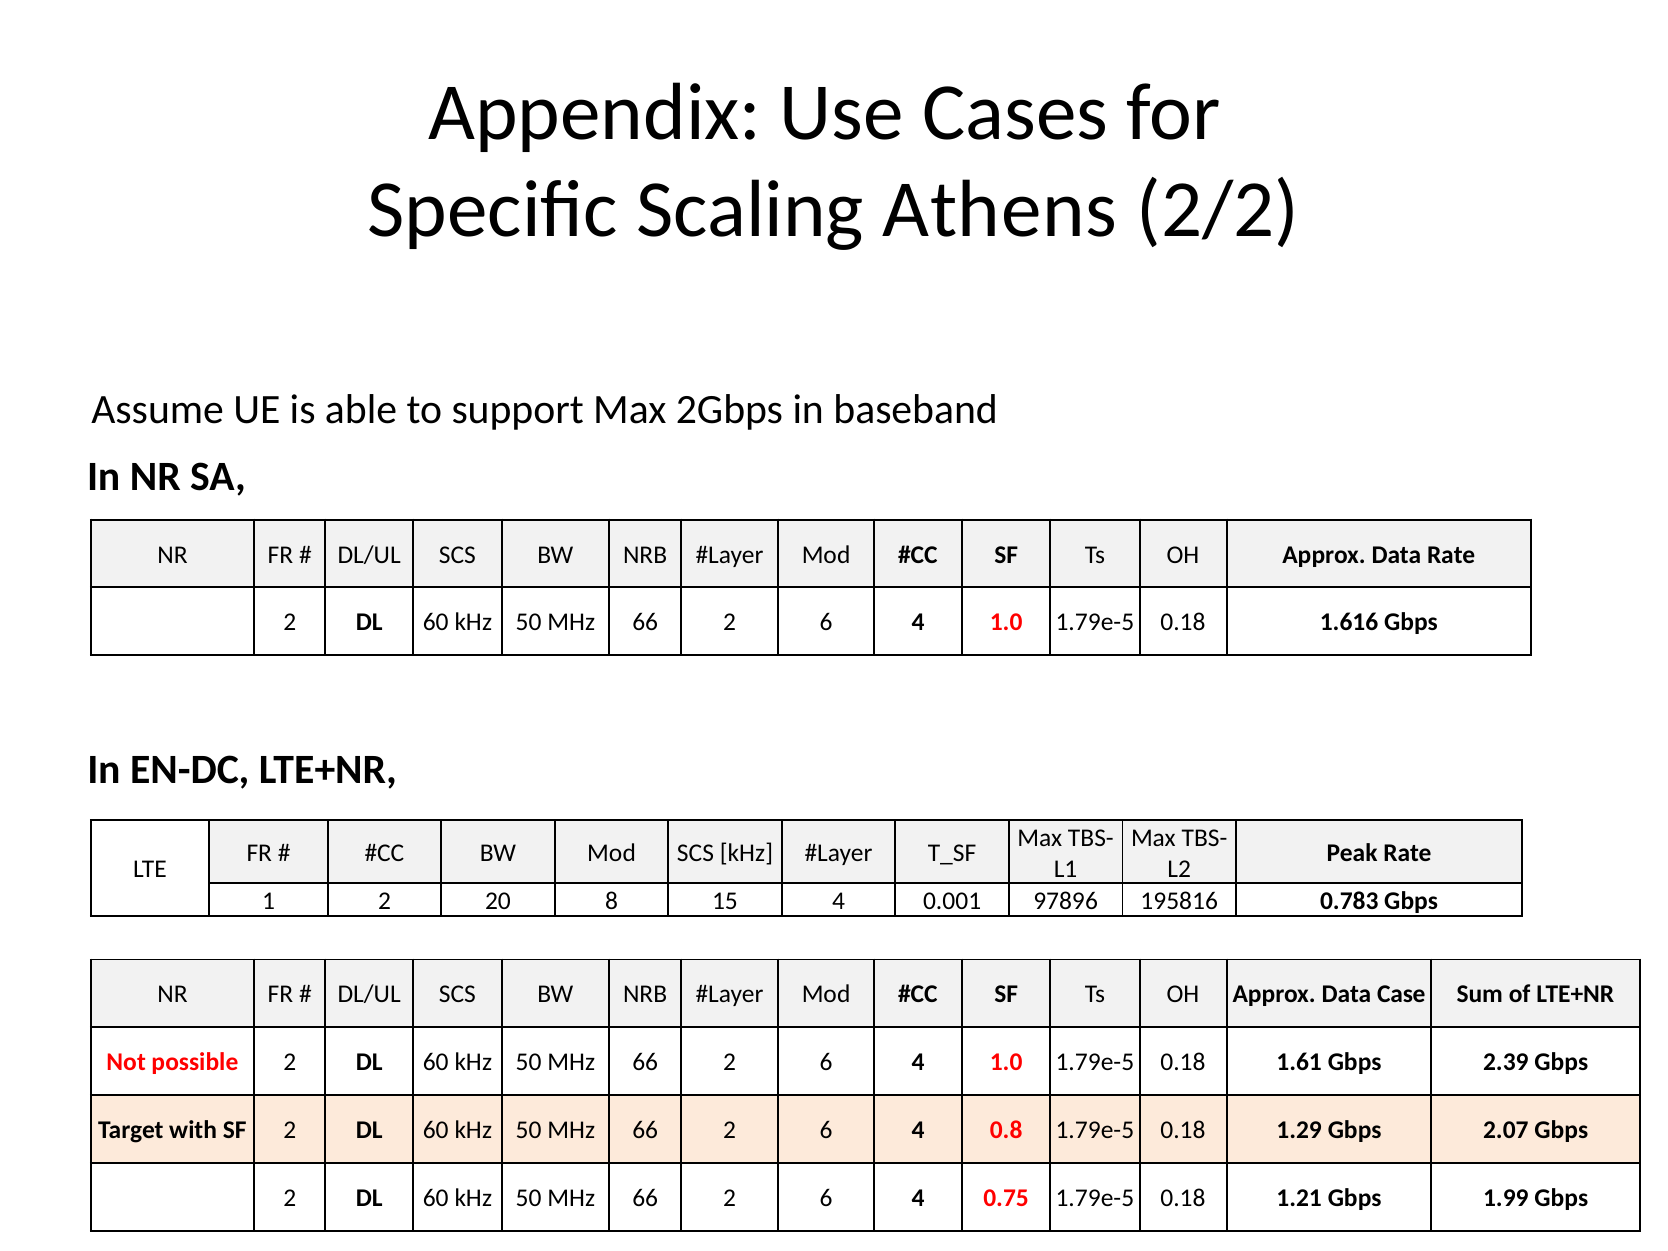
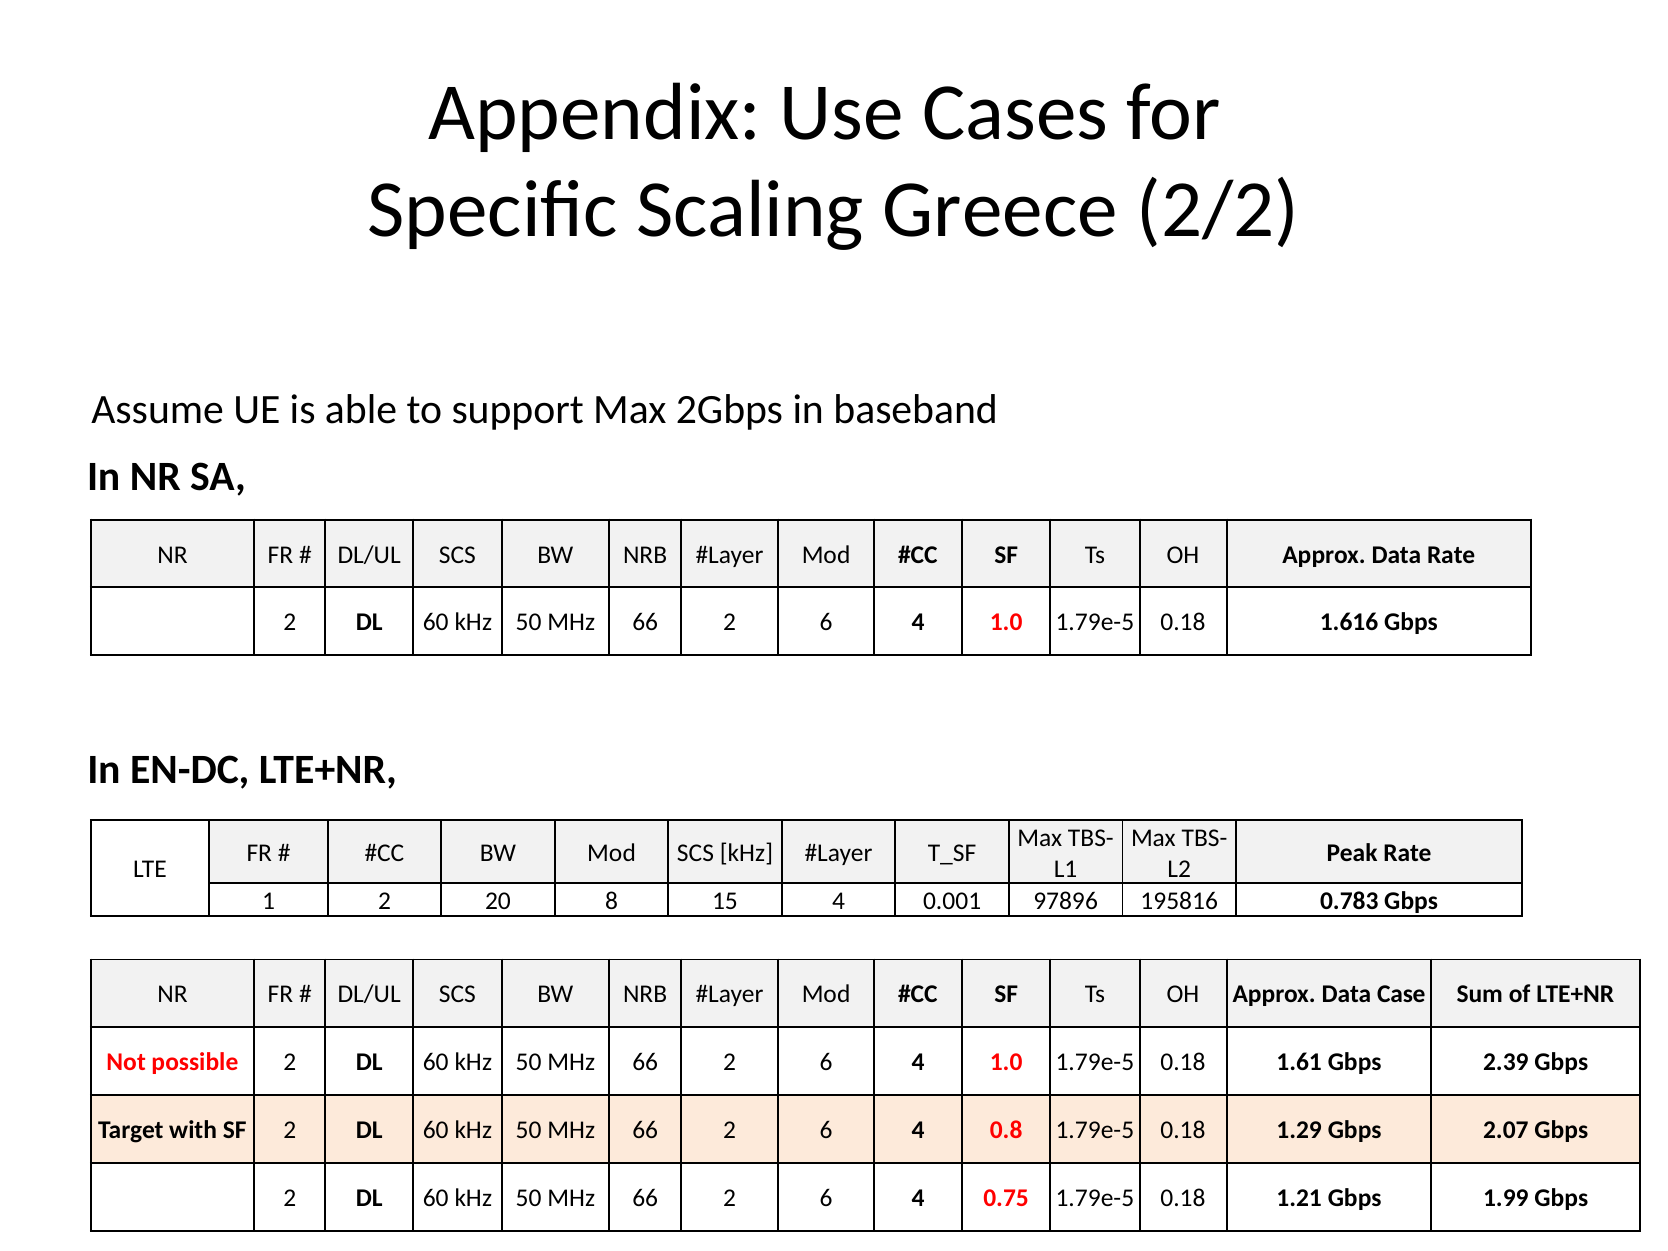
Athens: Athens -> Greece (1000, 210)
